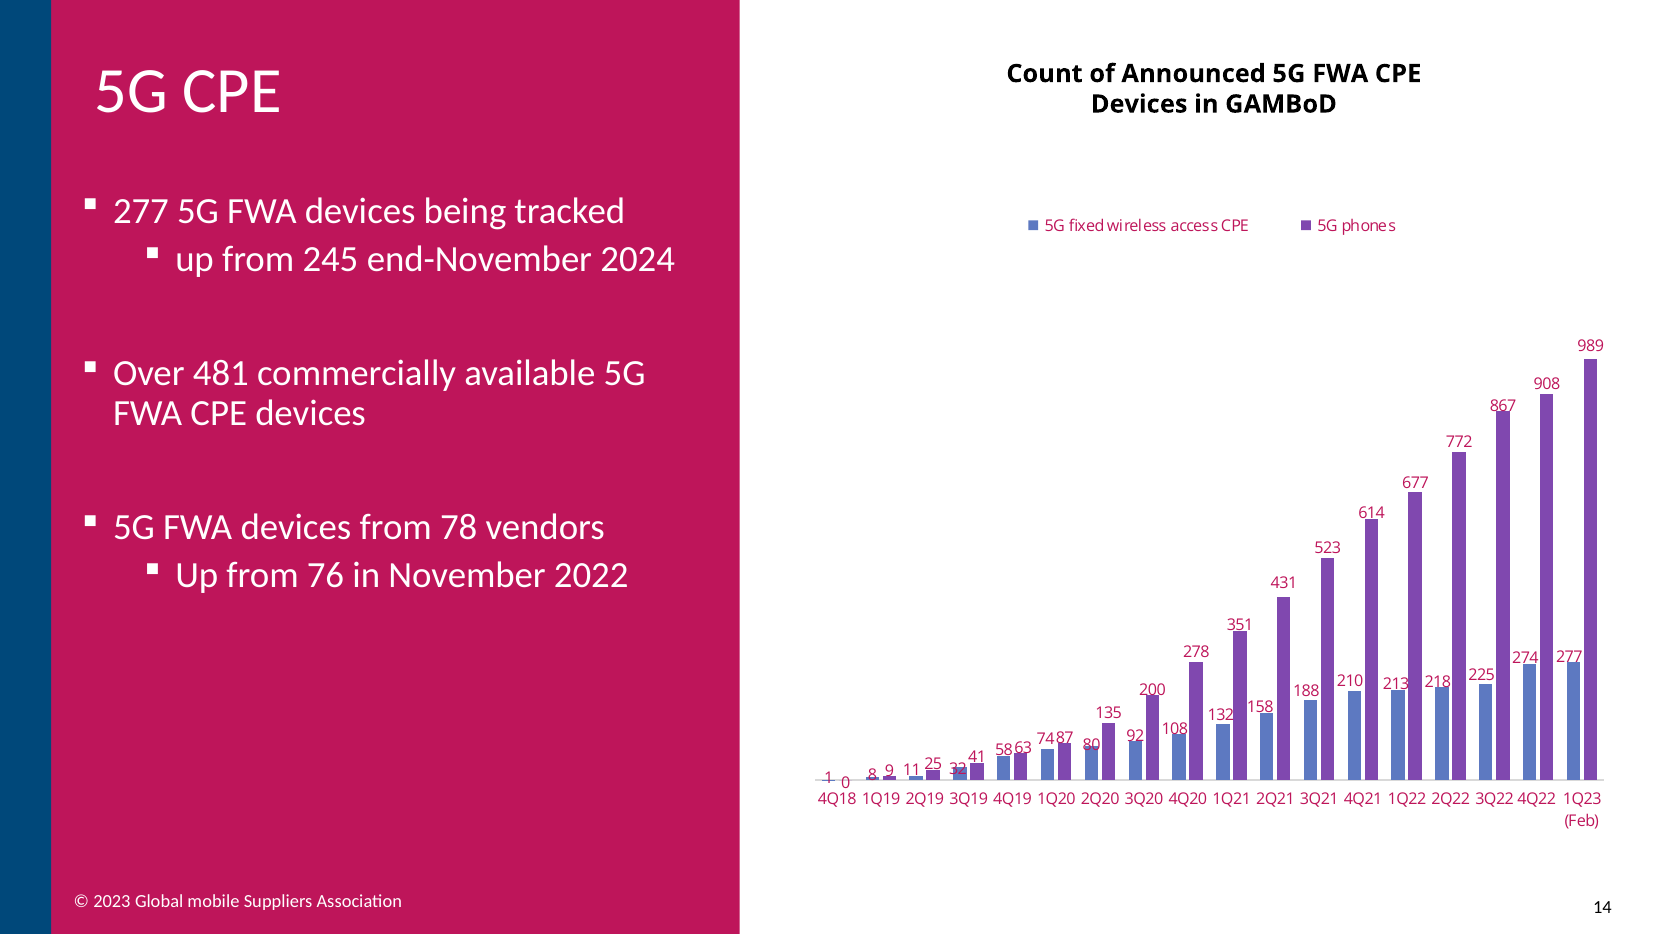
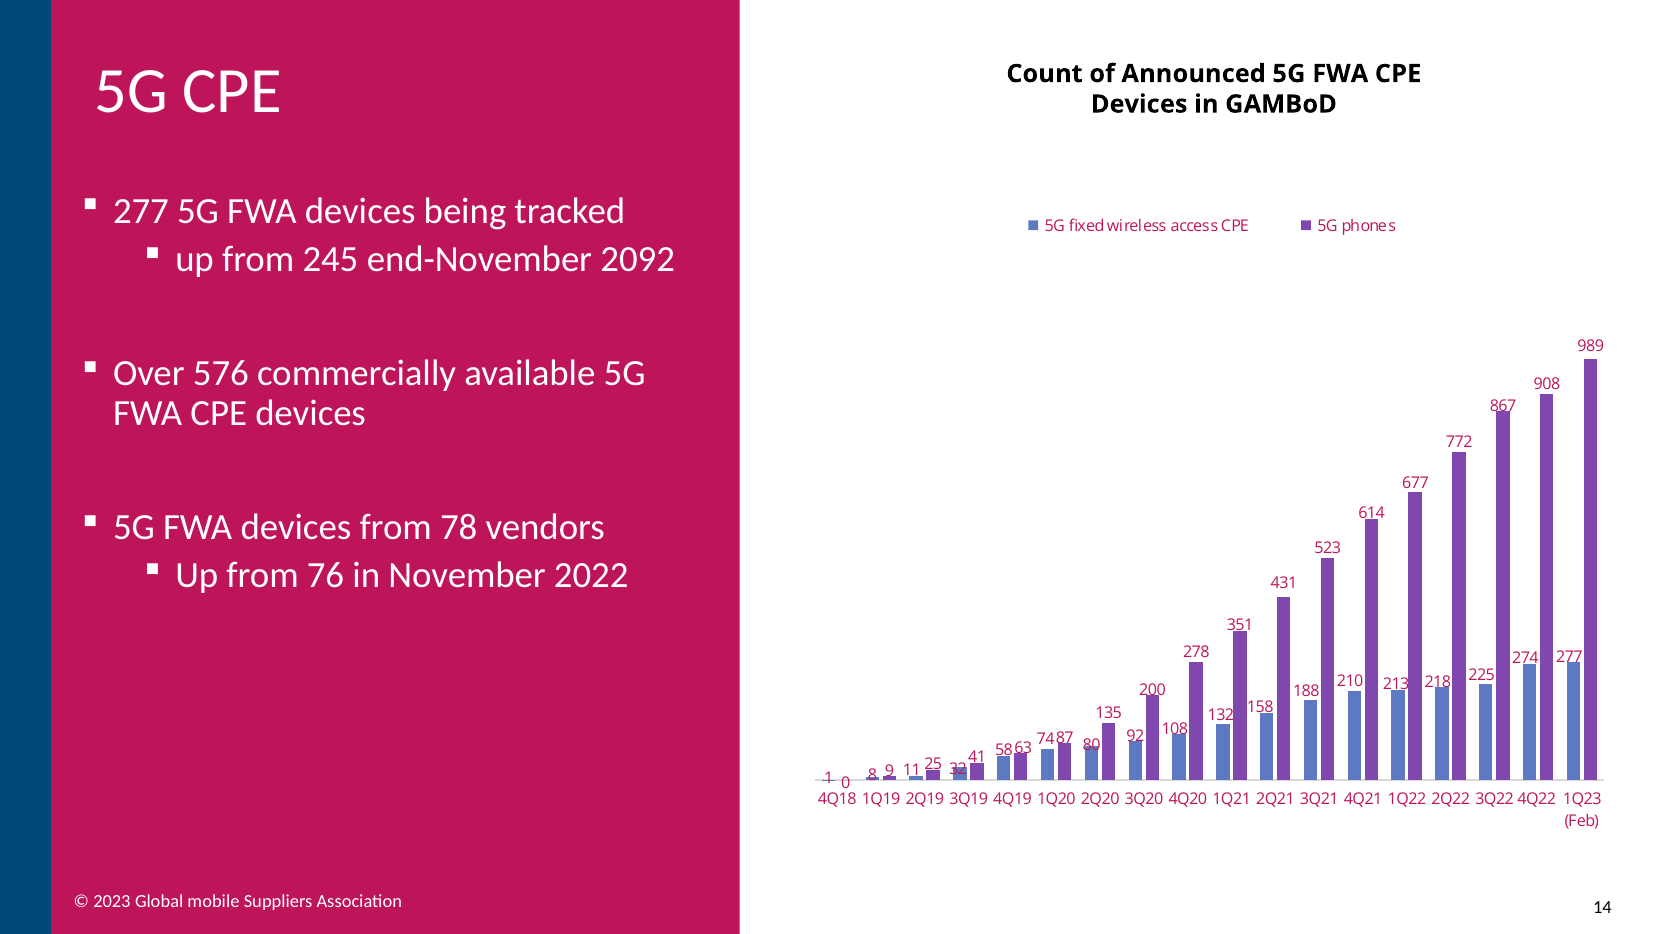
2024: 2024 -> 2092 (638, 259)
481: 481 -> 576 (221, 373)
